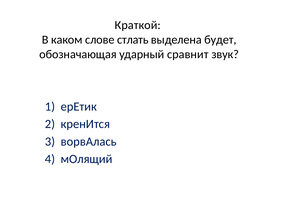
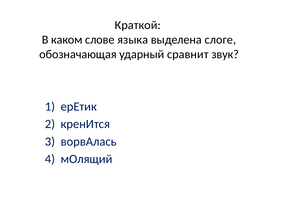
стлать: стлать -> языка (133, 40)
будет: будет -> слоге (220, 40)
